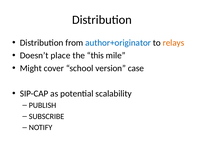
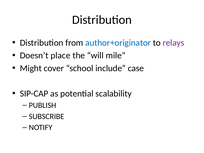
relays colour: orange -> purple (174, 43)
this: this -> will (95, 55)
version: version -> include (111, 68)
